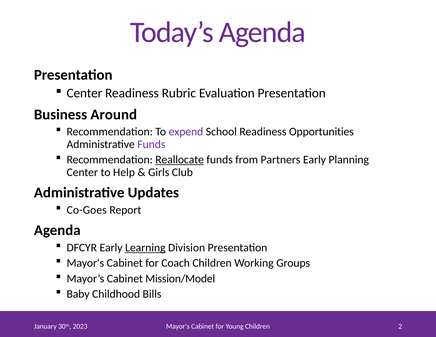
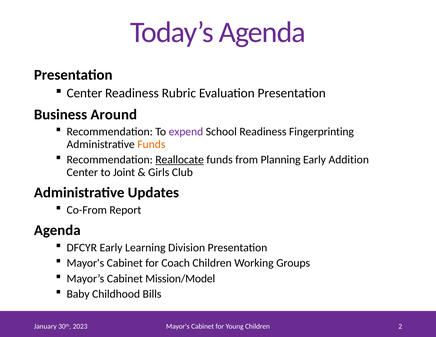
Opportunities: Opportunities -> Fingerprinting (321, 132)
Funds colour: purple -> orange (151, 144)
Partners: Partners -> Planning (281, 160)
Planning: Planning -> Addition (349, 160)
Help: Help -> Joint (124, 172)
Co-Goes: Co-Goes -> Co-From (87, 210)
Learning underline: present -> none (145, 248)
